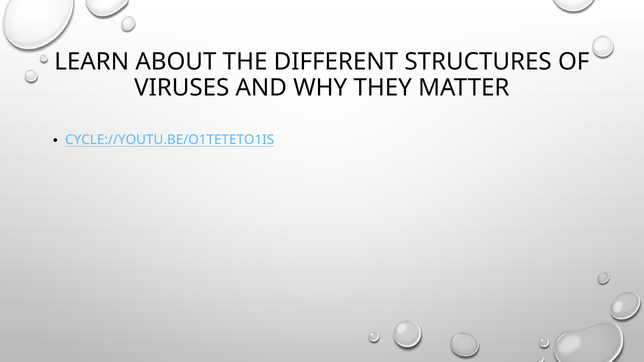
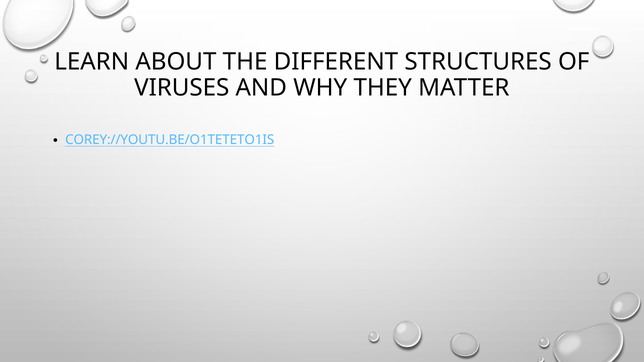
CYCLE://YOUTU.BE/O1TETETO1IS: CYCLE://YOUTU.BE/O1TETETO1IS -> COREY://YOUTU.BE/O1TETETO1IS (170, 140)
